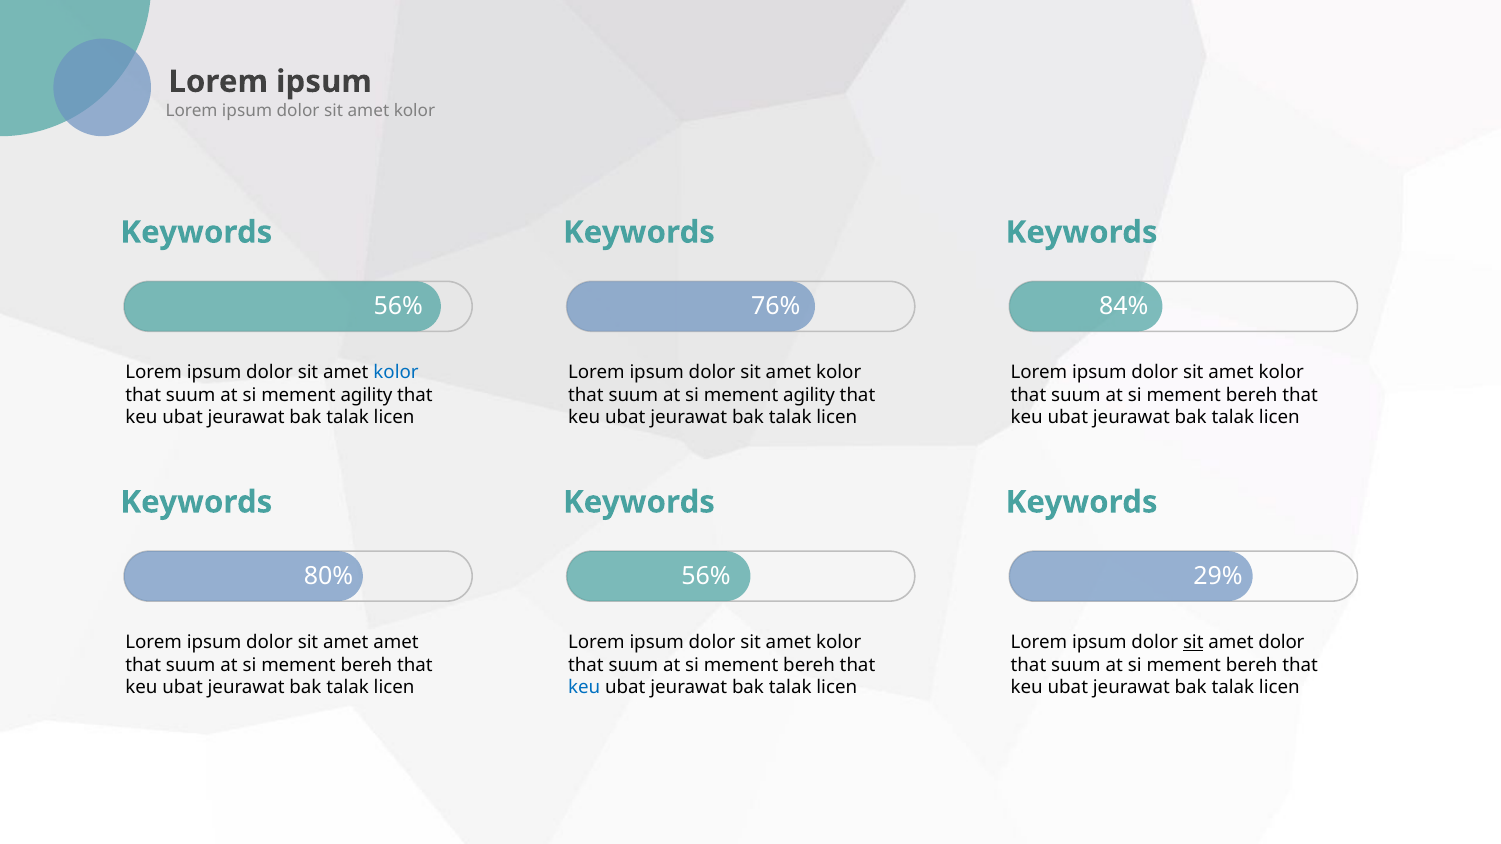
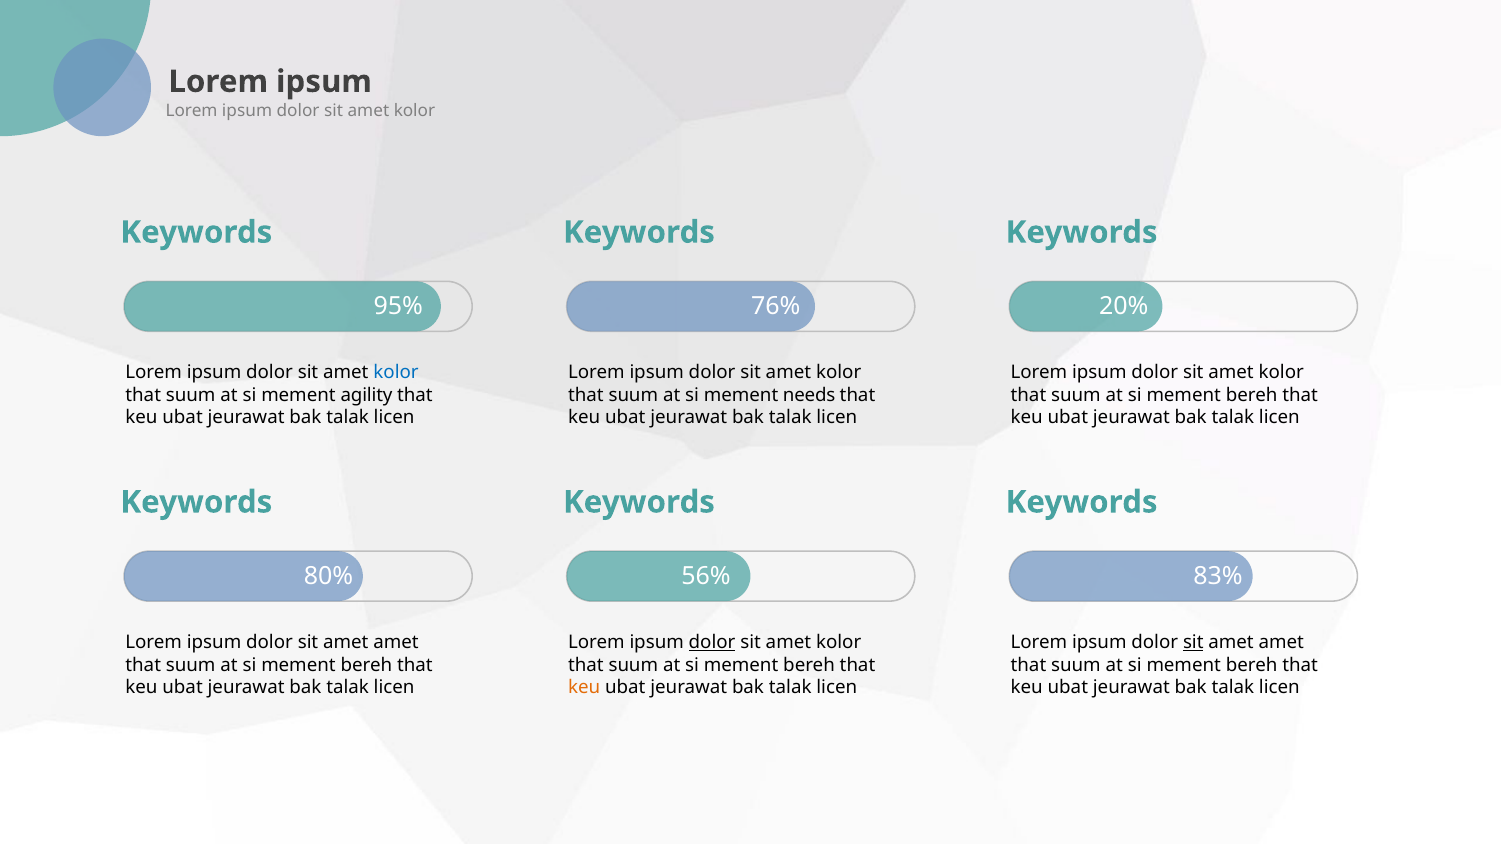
56%: 56% -> 95% (398, 307)
84%: 84% -> 20% (1124, 307)
agility: agility -> needs (809, 395)
29%: 29% -> 83% (1218, 576)
dolor underline: none -> present (712, 643)
dolor: dolor -> amet (1281, 643)
keu colour: blue -> orange (584, 688)
